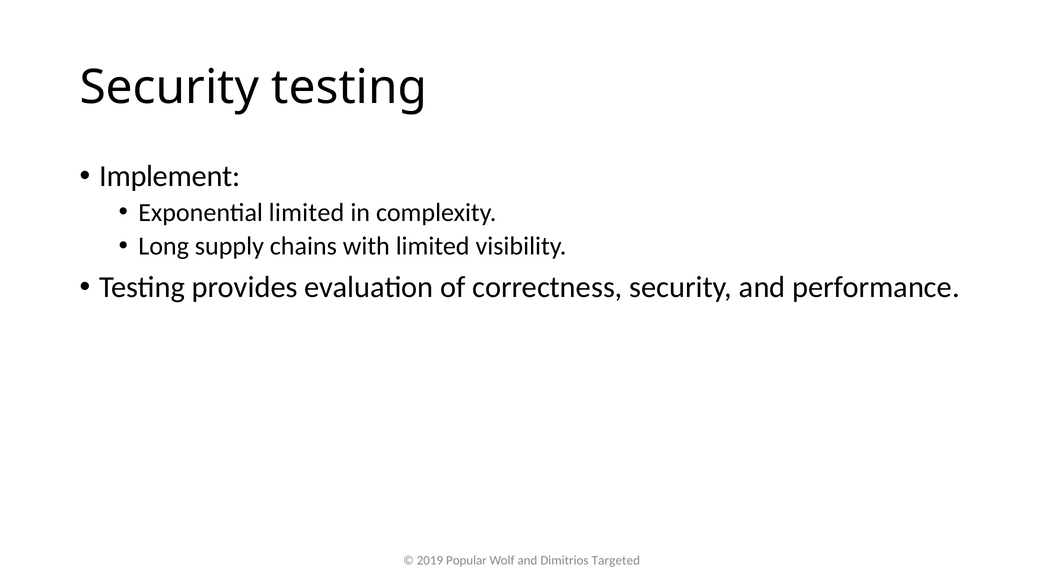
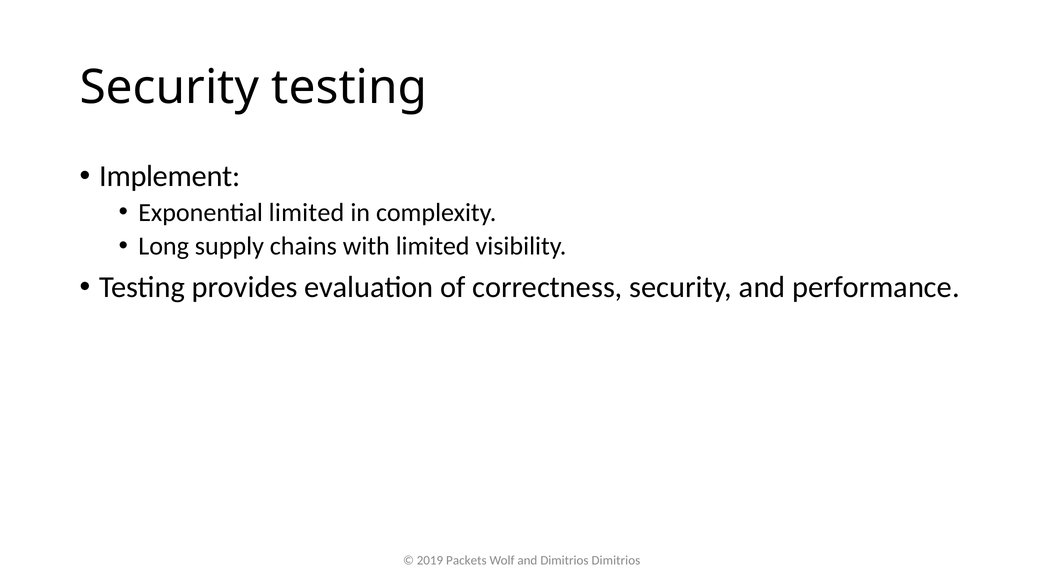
Popular: Popular -> Packets (466, 561)
Dimitrios Targeted: Targeted -> Dimitrios (616, 561)
